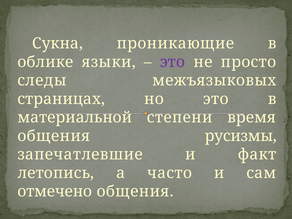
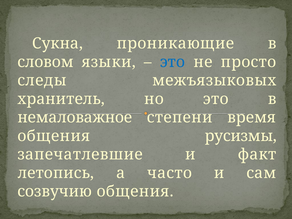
облике: облике -> словом (46, 62)
это colour: purple -> blue (173, 62)
страницах: страницах -> хранитель (61, 99)
материальной: материальной -> немаловажное (75, 117)
отмечено: отмечено -> созвучию (55, 191)
